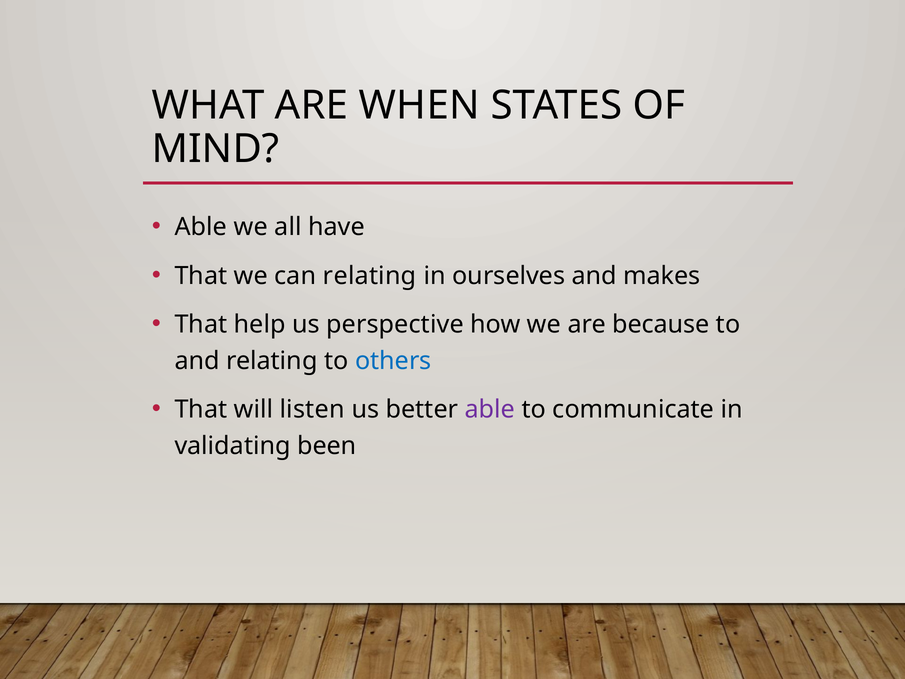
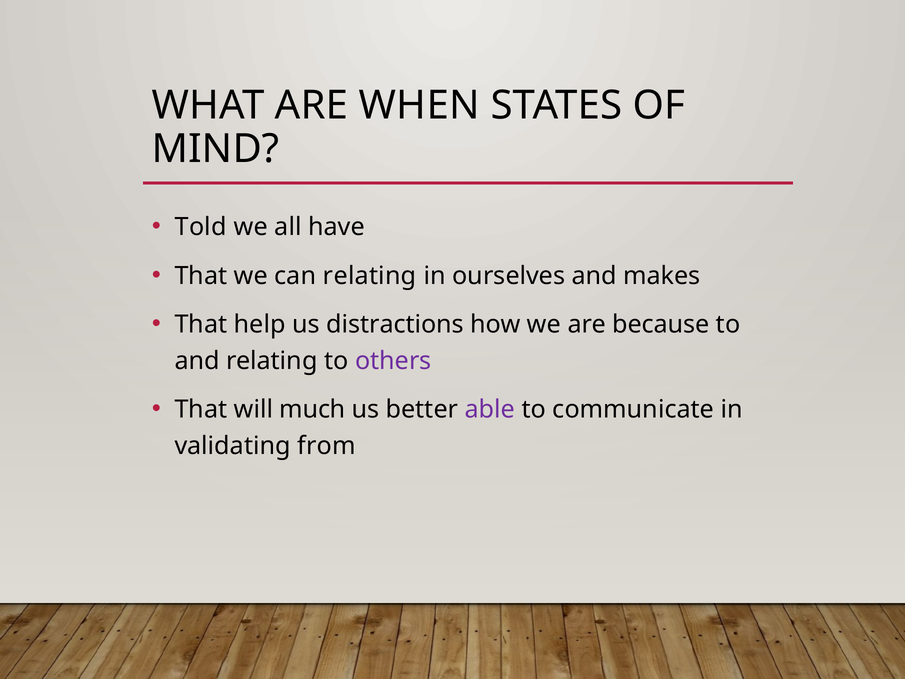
Able: Able -> Told (201, 227)
perspective: perspective -> distractions (395, 324)
others colour: blue -> purple (393, 361)
listen: listen -> much (312, 409)
been: been -> from (326, 446)
